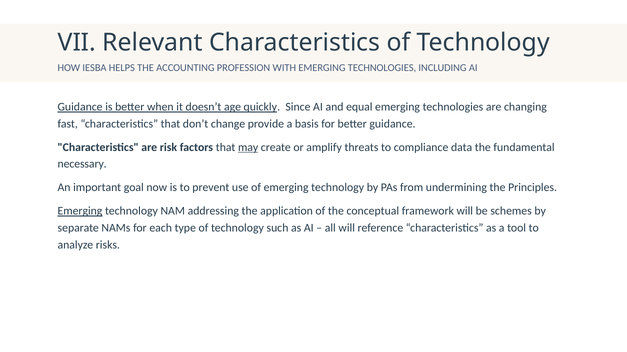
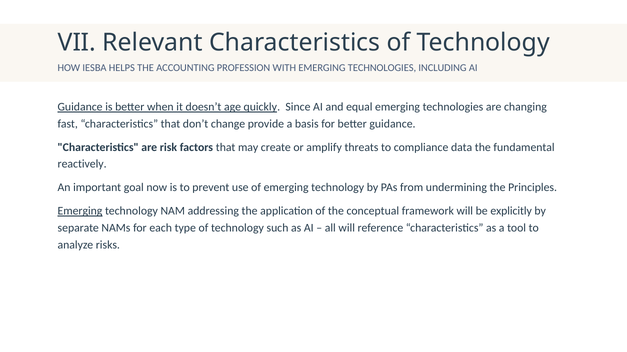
may underline: present -> none (248, 147)
necessary: necessary -> reactively (82, 164)
schemes: schemes -> explicitly (511, 211)
